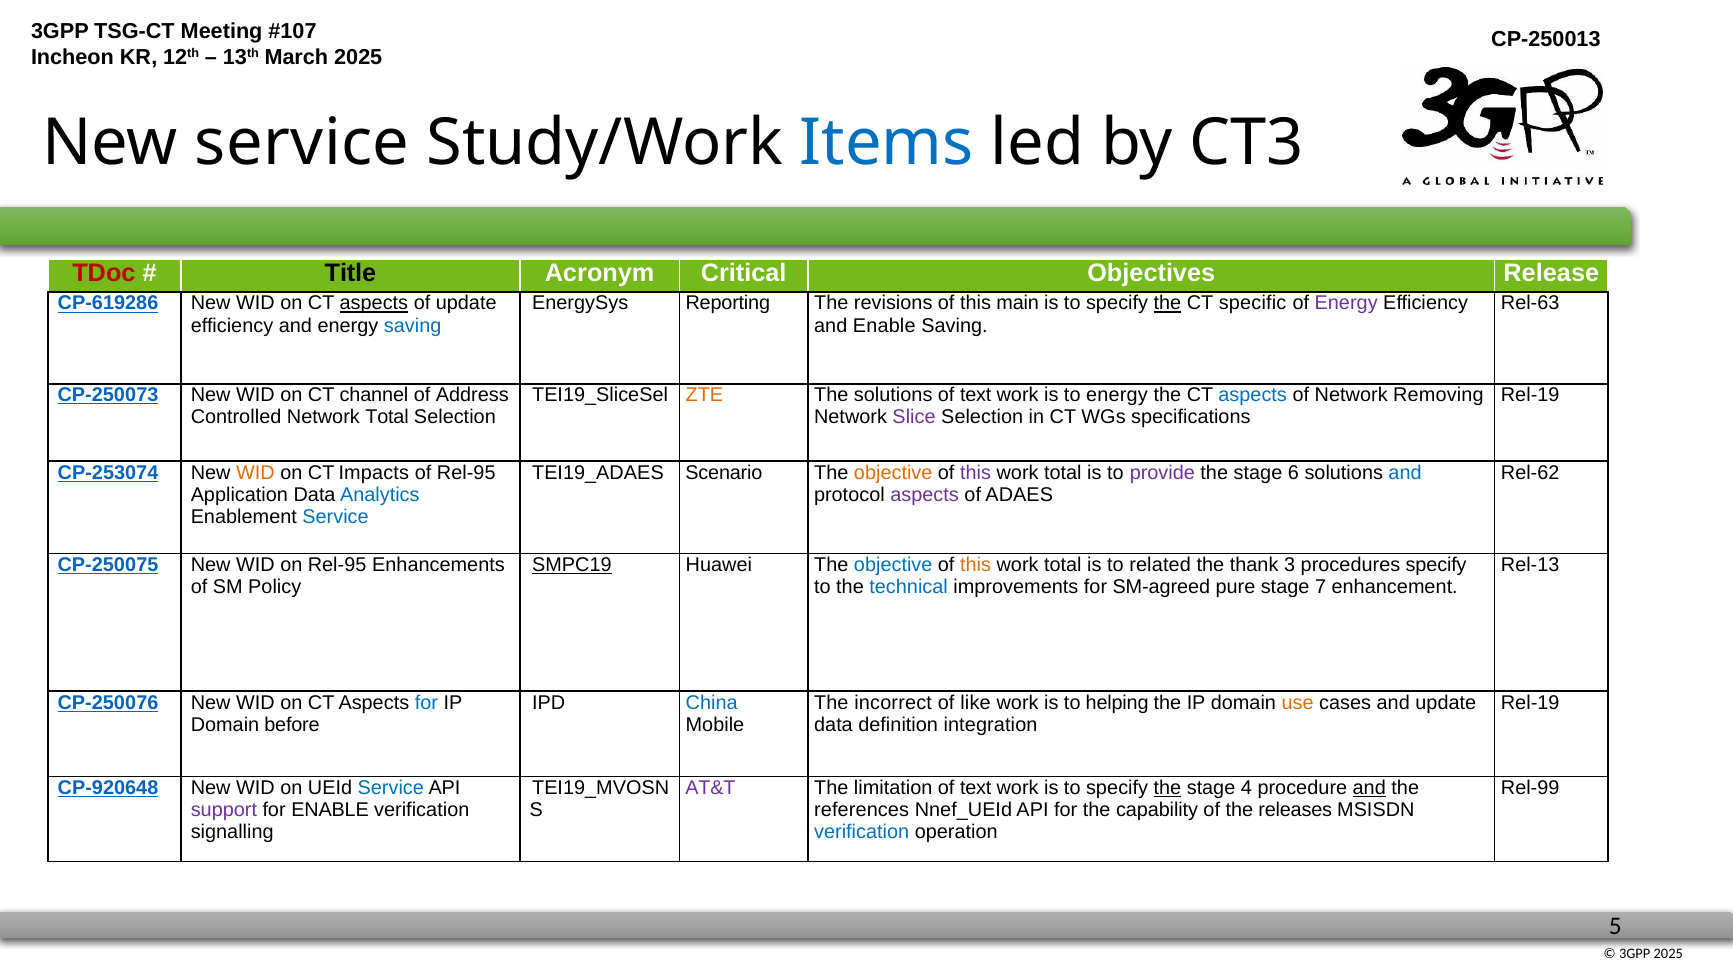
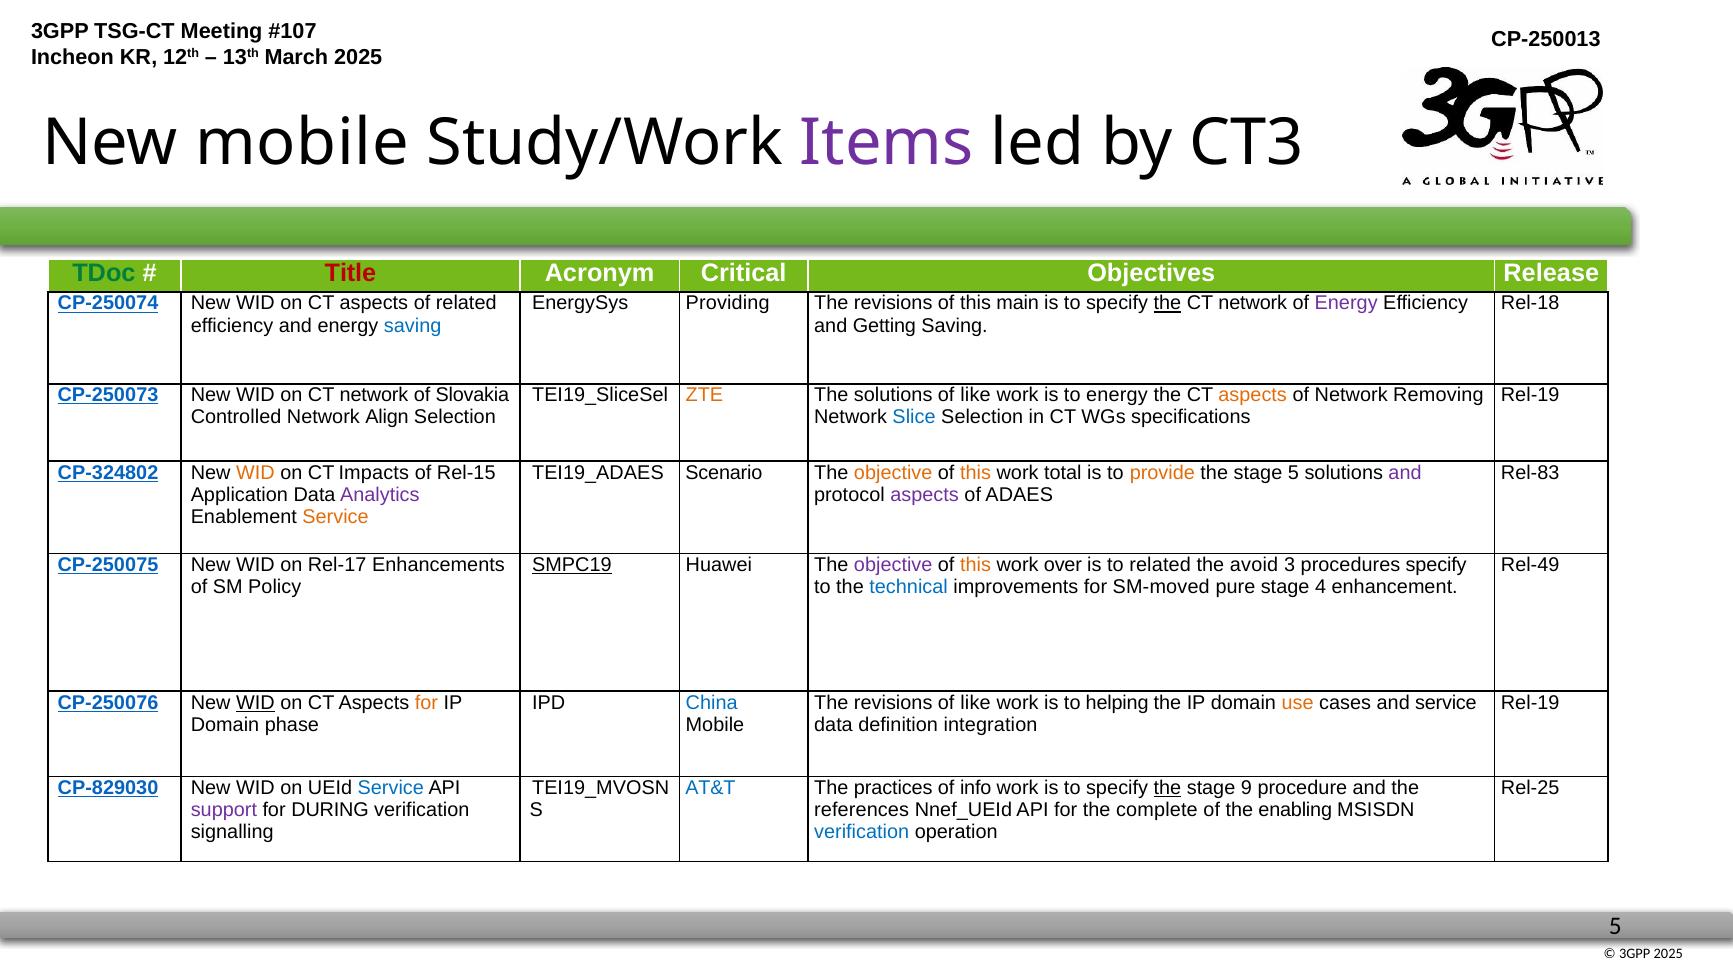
New service: service -> mobile (302, 143)
Items colour: blue -> purple (887, 143)
TDoc colour: red -> green (104, 273)
Title colour: black -> red (350, 273)
CP-619286: CP-619286 -> CP-250074 (108, 303)
aspects underline: present -> none (374, 303)
of update: update -> related (466, 303)
Reporting: Reporting -> Providing (728, 303)
specific: specific -> network (1253, 303)
Rel-63: Rel-63 -> Rel-18 (1530, 303)
and Enable: Enable -> Getting (884, 325)
on CT channel: channel -> network (374, 395)
Address: Address -> Slovakia (472, 395)
text: text -> like (976, 395)
aspects colour: blue -> orange (1253, 395)
Network Total: Total -> Align (387, 417)
Slice colour: purple -> blue (914, 417)
CP-253074: CP-253074 -> CP-324802 (108, 472)
of Rel-95: Rel-95 -> Rel-15 (466, 472)
this colour: purple -> orange (976, 472)
provide colour: purple -> orange (1162, 472)
stage 6: 6 -> 5 (1293, 472)
and colour: blue -> purple (1405, 472)
Rel-62: Rel-62 -> Rel-83 (1530, 472)
Analytics colour: blue -> purple (380, 494)
Service colour: blue -> orange (336, 517)
on Rel-95: Rel-95 -> Rel-17 (337, 565)
objective colour: blue -> purple (893, 565)
total: total -> over (1063, 565)
thank: thank -> avoid (1254, 565)
Rel-13: Rel-13 -> Rel-49 (1530, 565)
SM-agreed: SM-agreed -> SM-moved (1161, 587)
7: 7 -> 4 (1321, 587)
WID underline: none -> present (255, 702)
for colour: blue -> orange (426, 702)
incorrect: incorrect -> revisions (893, 702)
and update: update -> service (1446, 702)
before: before -> phase (292, 725)
CP-920648: CP-920648 -> CP-829030 (108, 788)
AT&T colour: purple -> blue (710, 788)
limitation: limitation -> practices (893, 788)
text: text -> info (976, 788)
4: 4 -> 9 (1246, 788)
and underline: present -> none (1369, 788)
Rel-99: Rel-99 -> Rel-25 (1530, 788)
for ENABLE: ENABLE -> DURING (330, 810)
capability: capability -> complete (1157, 810)
releases: releases -> enabling (1295, 810)
